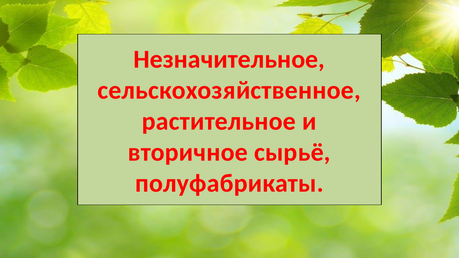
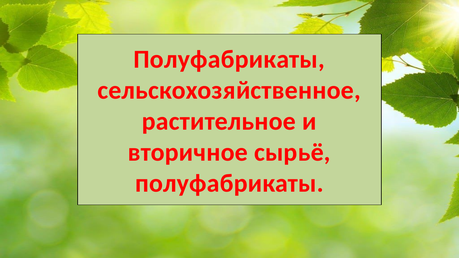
Незначительное: Незначительное -> Полуфабрикаты (229, 59)
